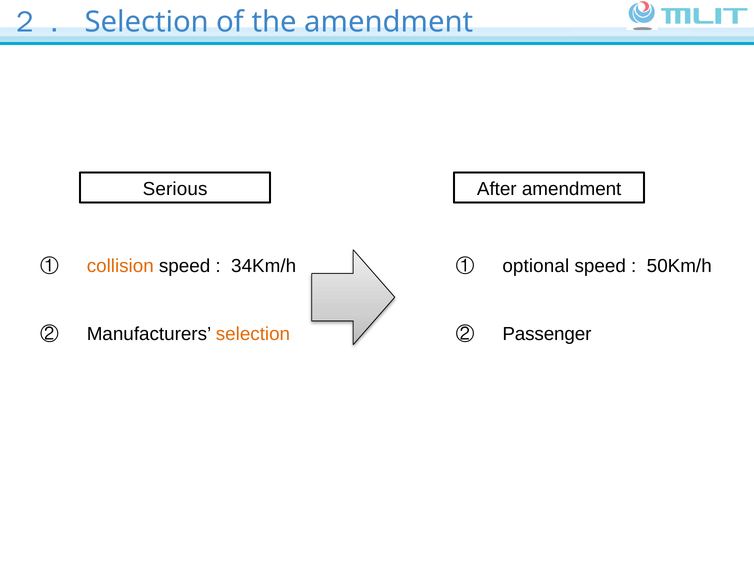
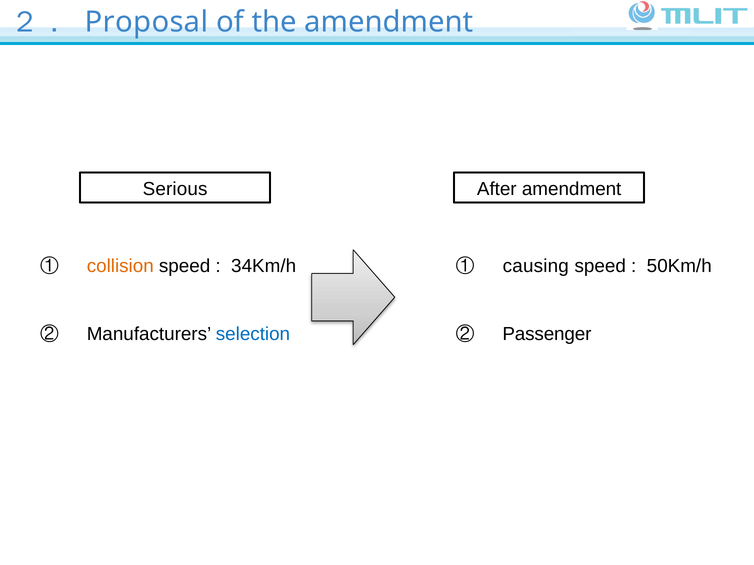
２． Selection: Selection -> Proposal (147, 22)
optional: optional -> causing (536, 266)
selection colour: orange -> blue (253, 334)
